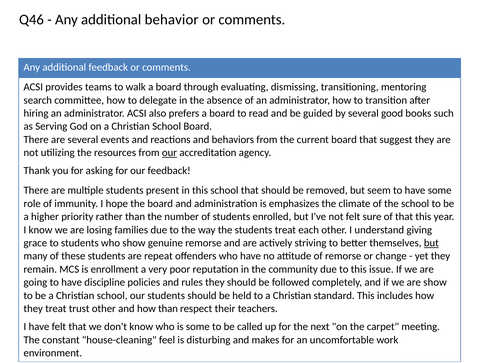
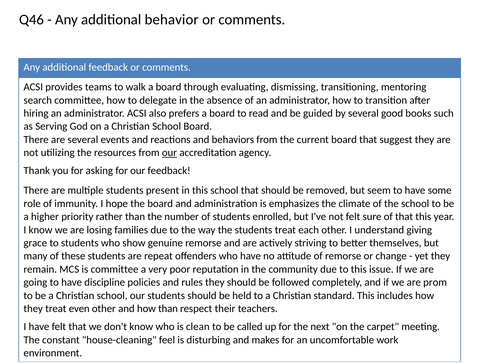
but underline: present -> none (431, 243)
is enrollment: enrollment -> committee (115, 269)
are show: show -> prom (435, 282)
trust: trust -> even (79, 309)
is some: some -> clean (198, 327)
